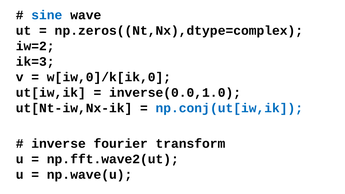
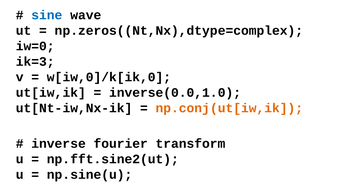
iw=2: iw=2 -> iw=0 (35, 46)
np.conj(ut[iw,ik colour: blue -> orange (229, 108)
np.fft.wave2(ut: np.fft.wave2(ut -> np.fft.sine2(ut (113, 159)
np.wave(u: np.wave(u -> np.sine(u (90, 175)
